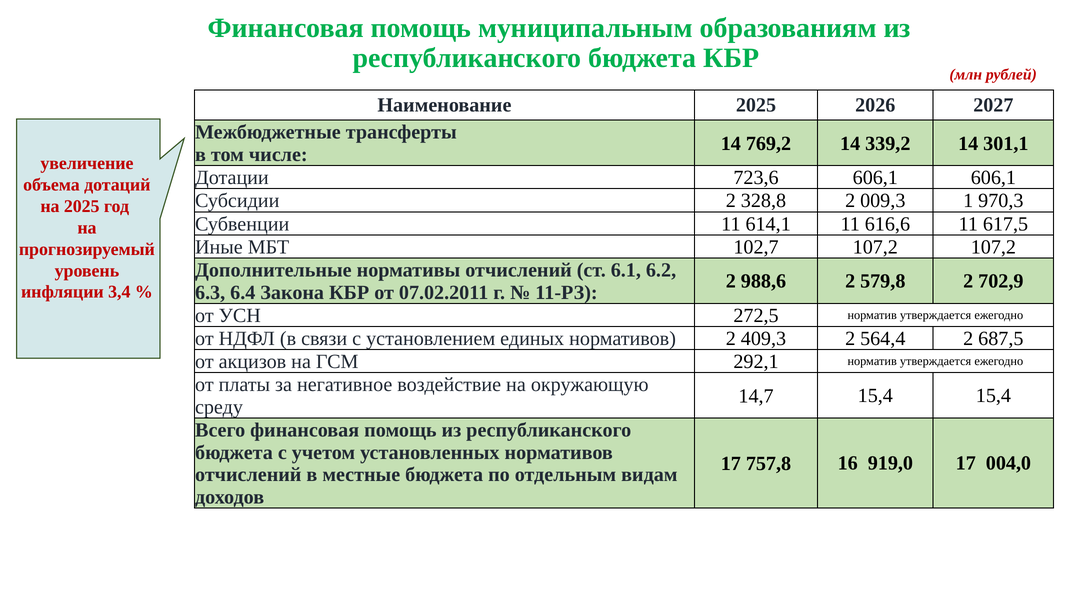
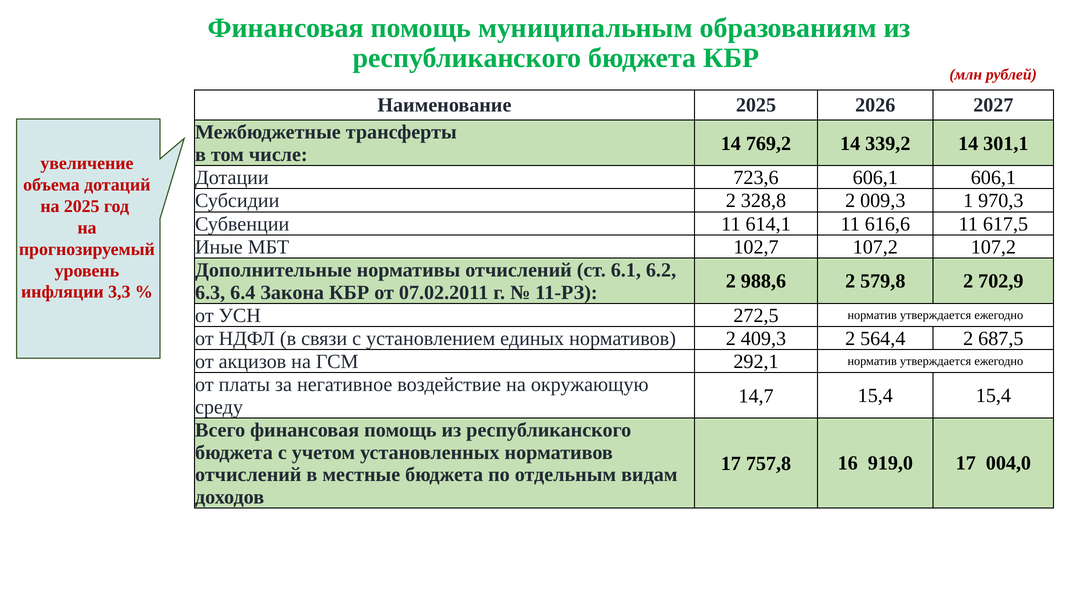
3,4: 3,4 -> 3,3 (119, 292)
